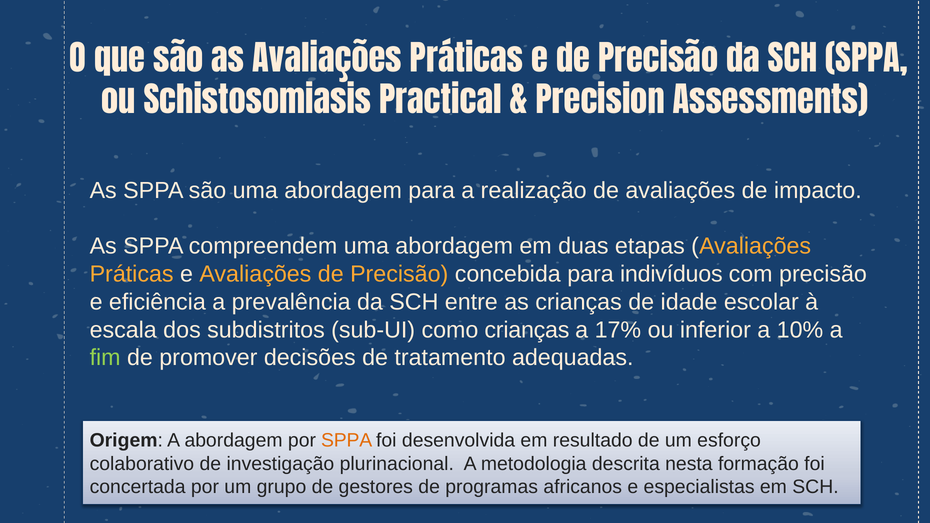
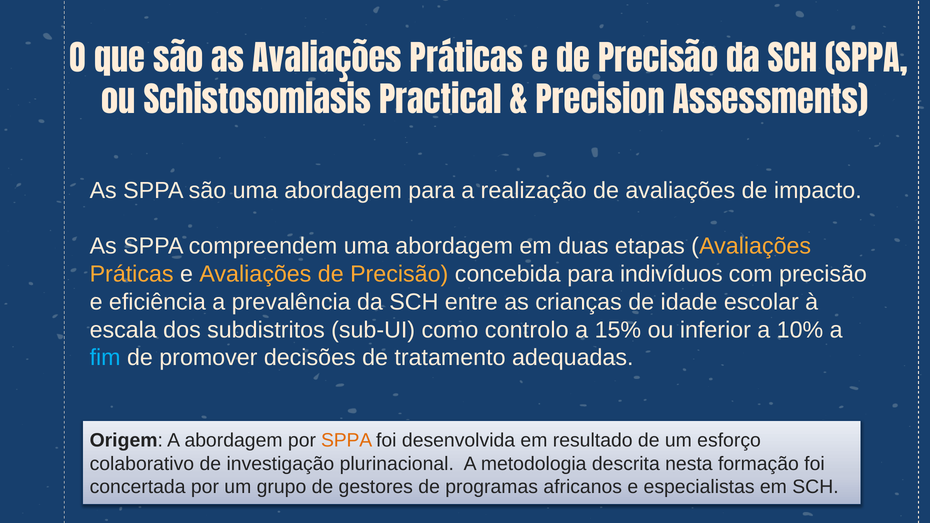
como crianças: crianças -> controlo (527, 330)
17%: 17% -> 15% (618, 330)
fim colour: light green -> light blue (105, 358)
